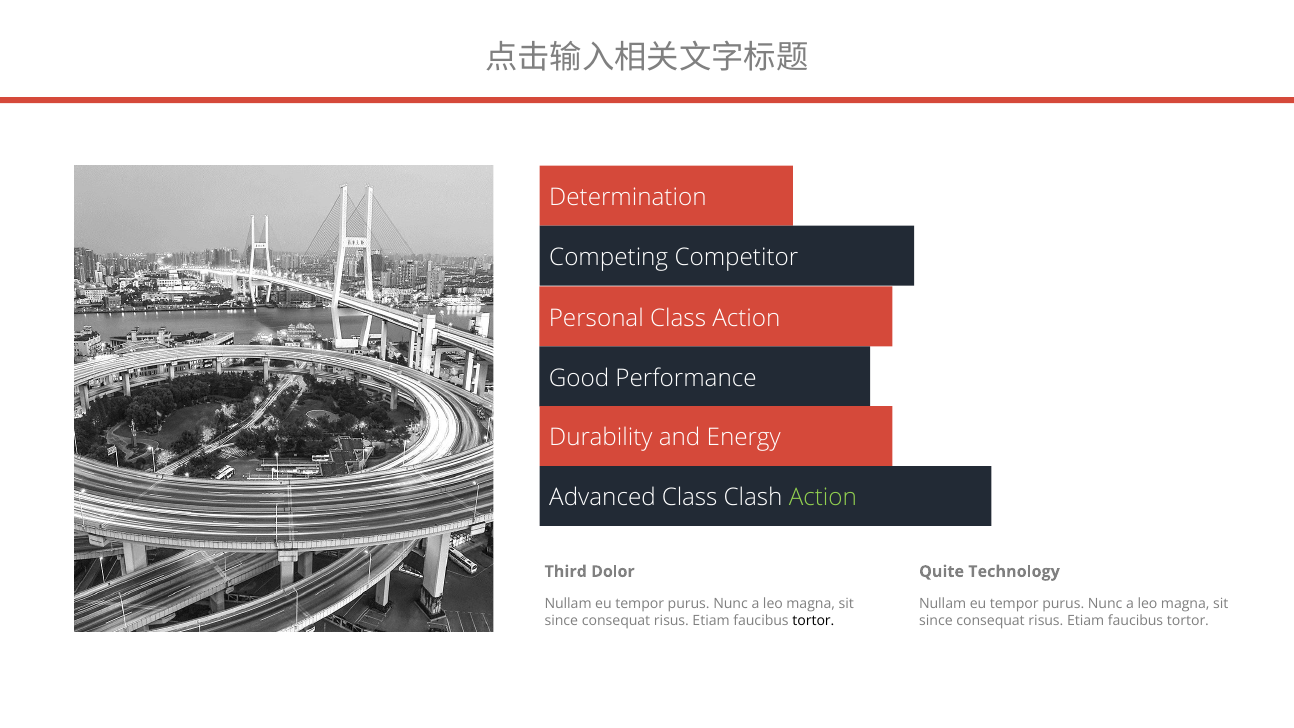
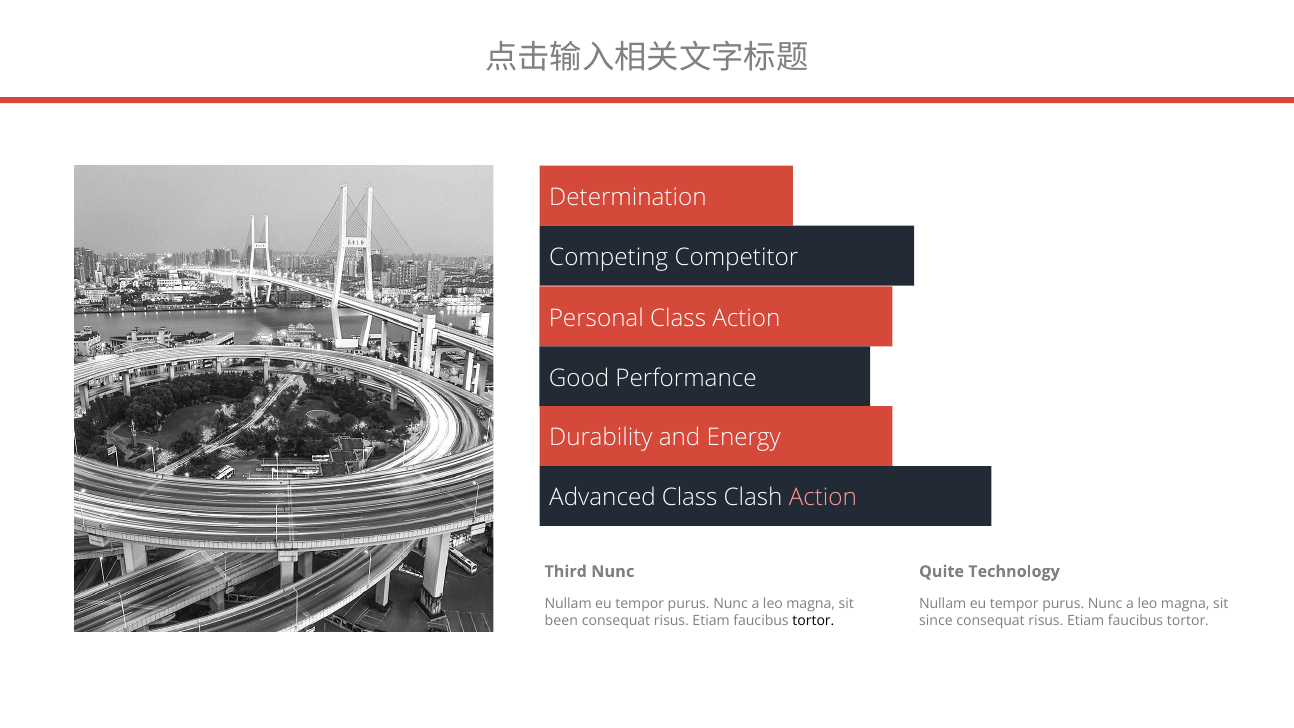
Action colour: light green -> pink (823, 498)
Third Dolor: Dolor -> Nunc (613, 572)
since: since -> been (561, 621)
